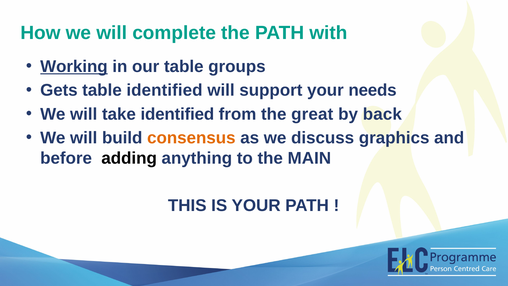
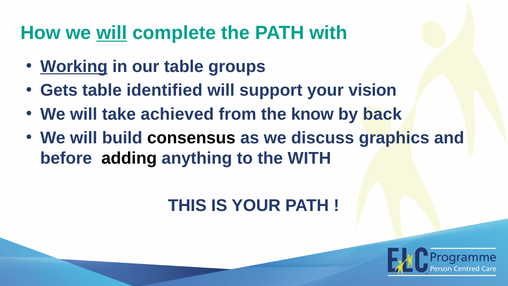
will underline: none -> present (112, 33)
needs: needs -> vision (373, 90)
take identified: identified -> achieved (177, 114)
great: great -> know (312, 114)
consensus colour: orange -> black (191, 138)
the MAIN: MAIN -> WITH (309, 158)
